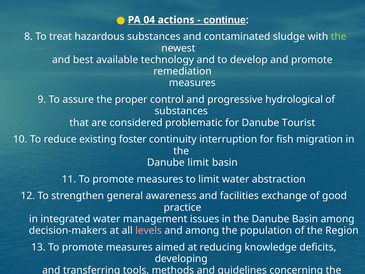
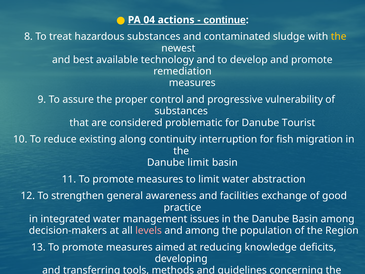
the colour: light green -> yellow (339, 37)
hydrological: hydrological -> vulnerability (294, 99)
foster: foster -> along (133, 139)
